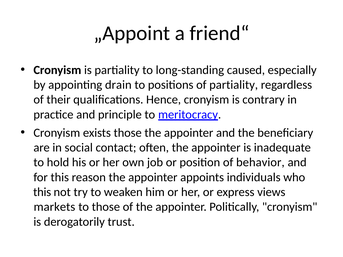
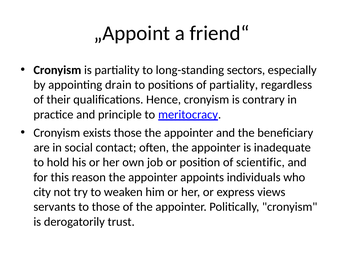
caused: caused -> sectors (246, 70)
behavior: behavior -> scientific (260, 163)
this: this -> city (42, 192)
markets: markets -> servants (55, 207)
